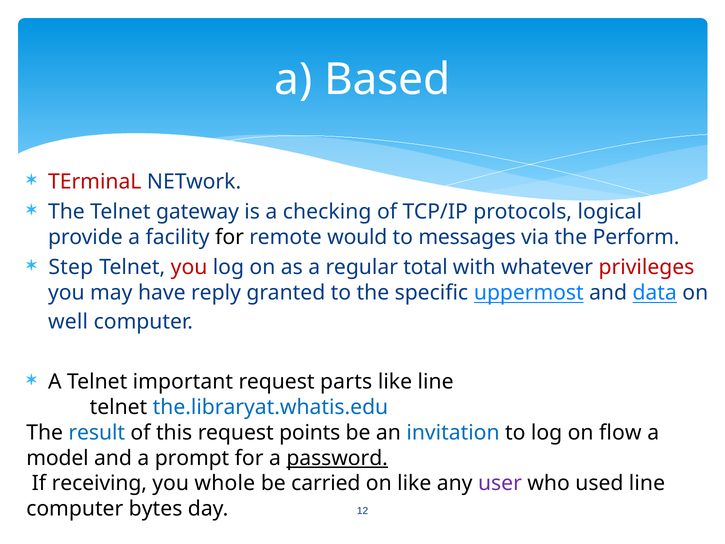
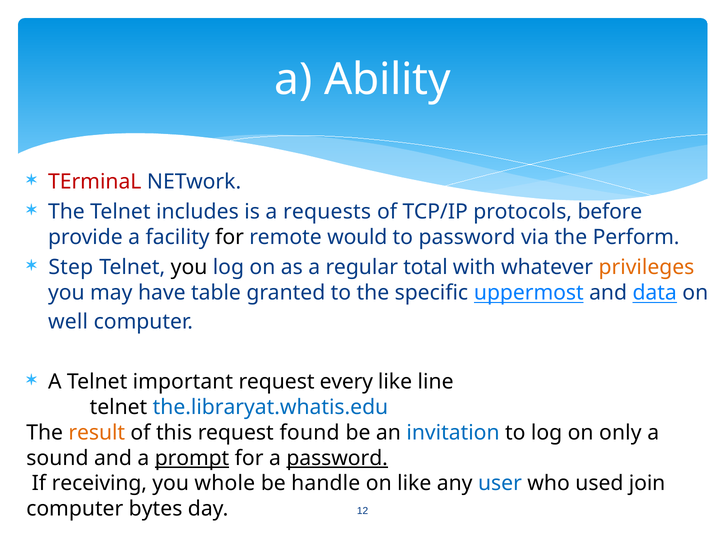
Based: Based -> Ability (387, 80)
gateway: gateway -> includes (197, 212)
checking: checking -> requests (327, 212)
logical: logical -> before (610, 212)
to messages: messages -> password (467, 237)
you colour: red -> black (189, 267)
privileges colour: red -> orange (646, 267)
reply: reply -> table (216, 293)
parts: parts -> every (346, 382)
result colour: blue -> orange (97, 433)
points: points -> found (310, 433)
flow: flow -> only (620, 433)
model: model -> sound (57, 458)
prompt underline: none -> present (192, 458)
carried: carried -> handle (326, 483)
user colour: purple -> blue (500, 483)
used line: line -> join (647, 483)
